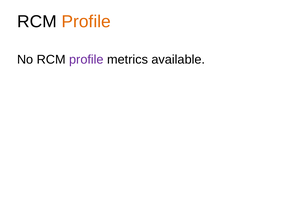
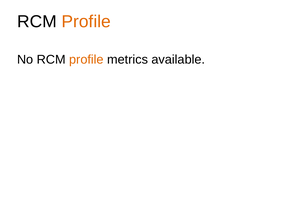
profile colour: purple -> orange (86, 60)
